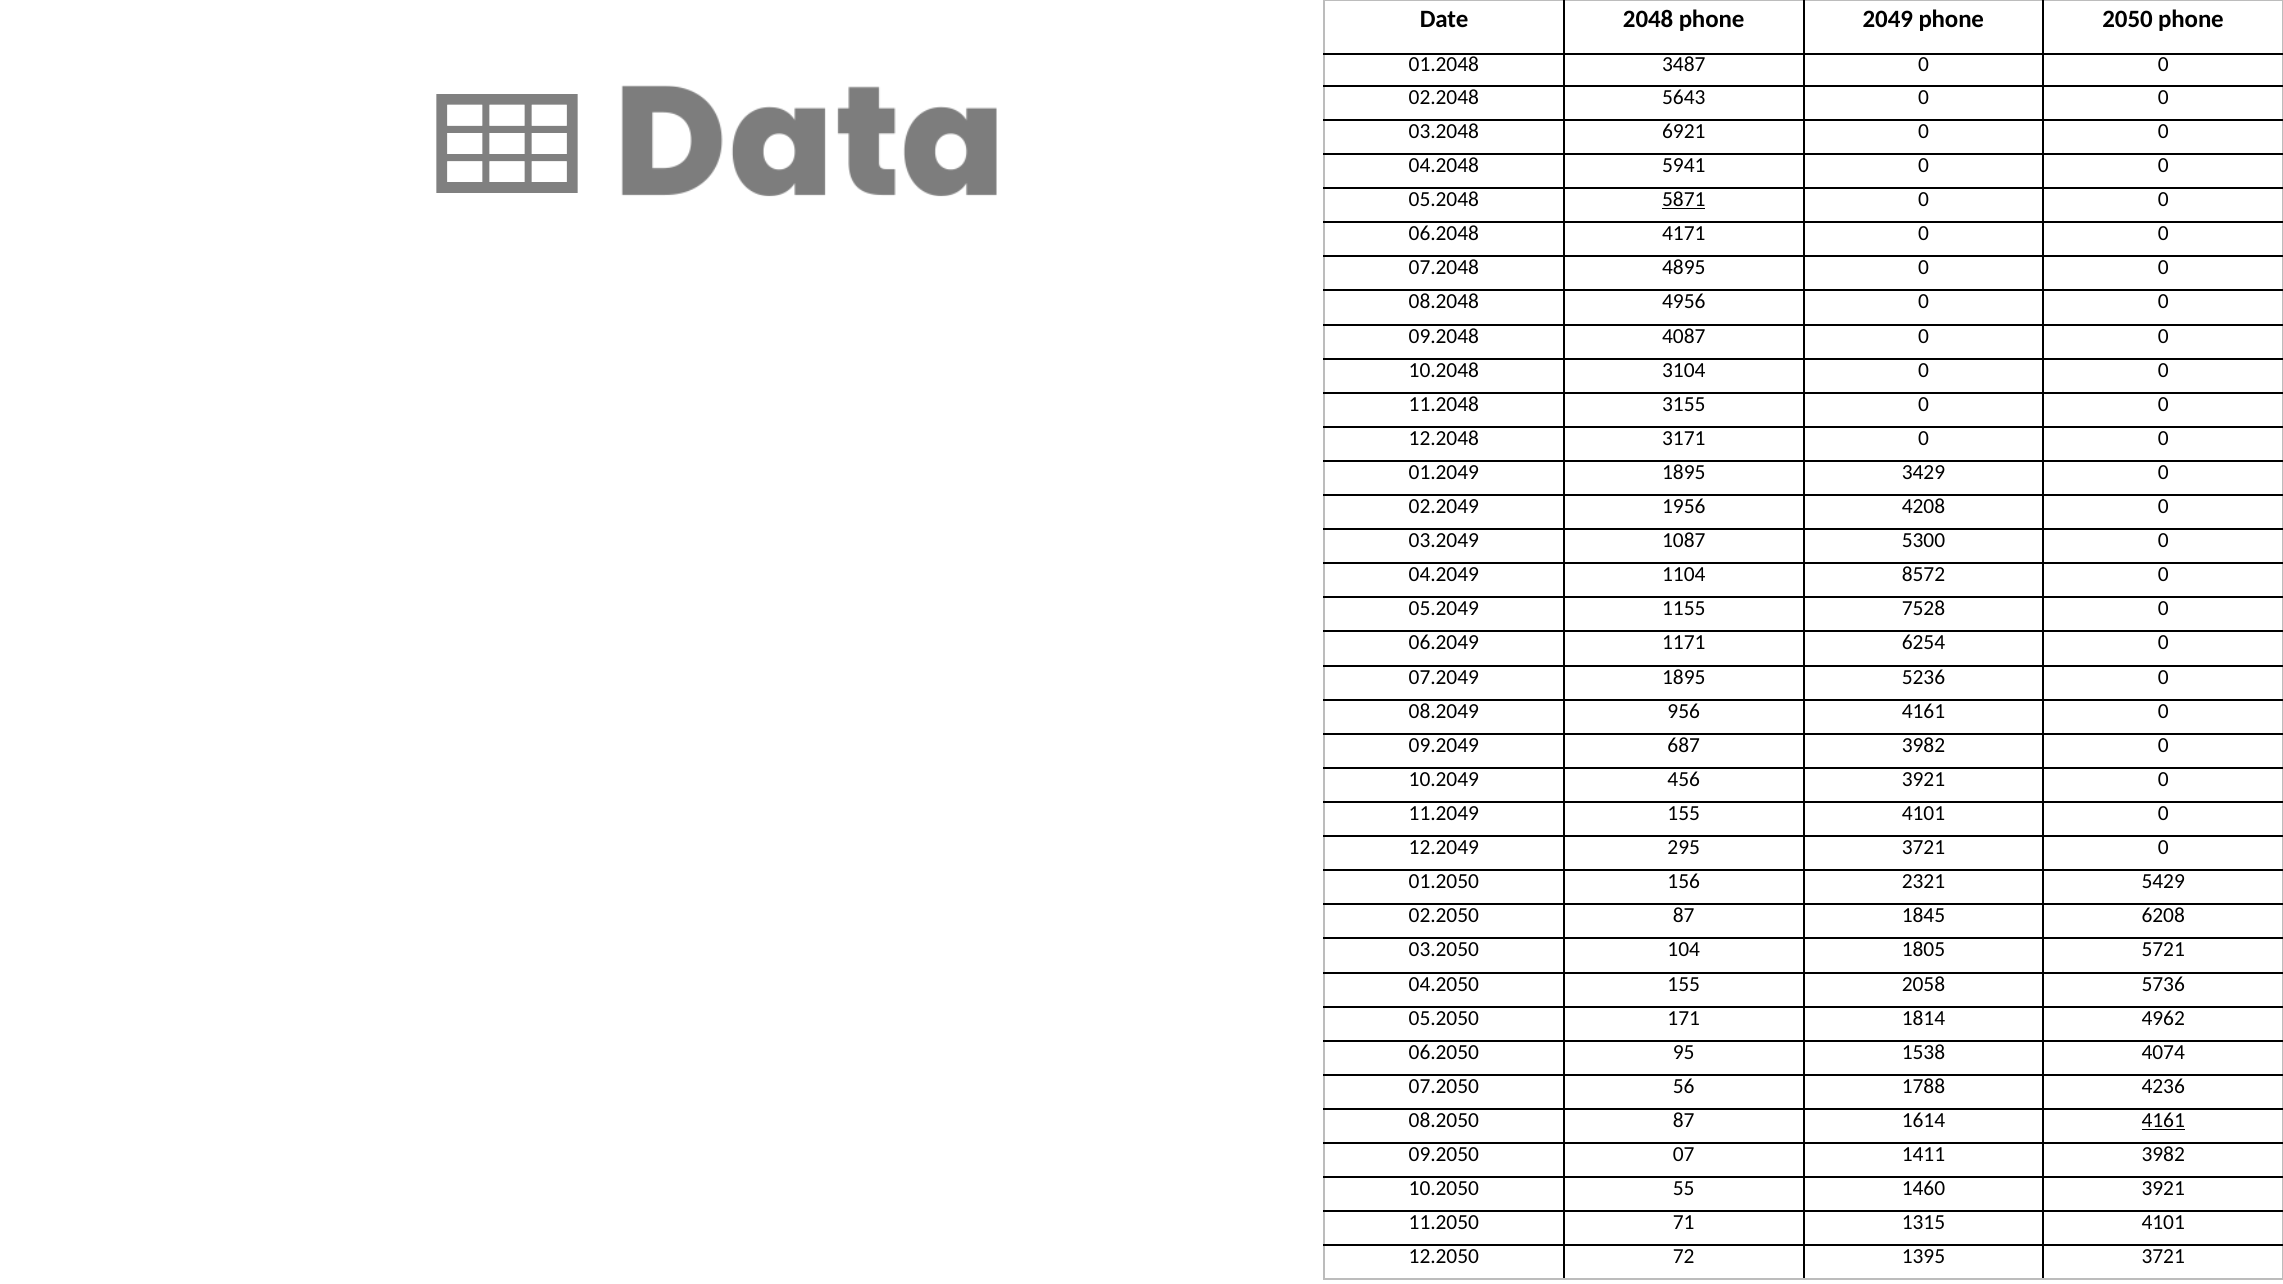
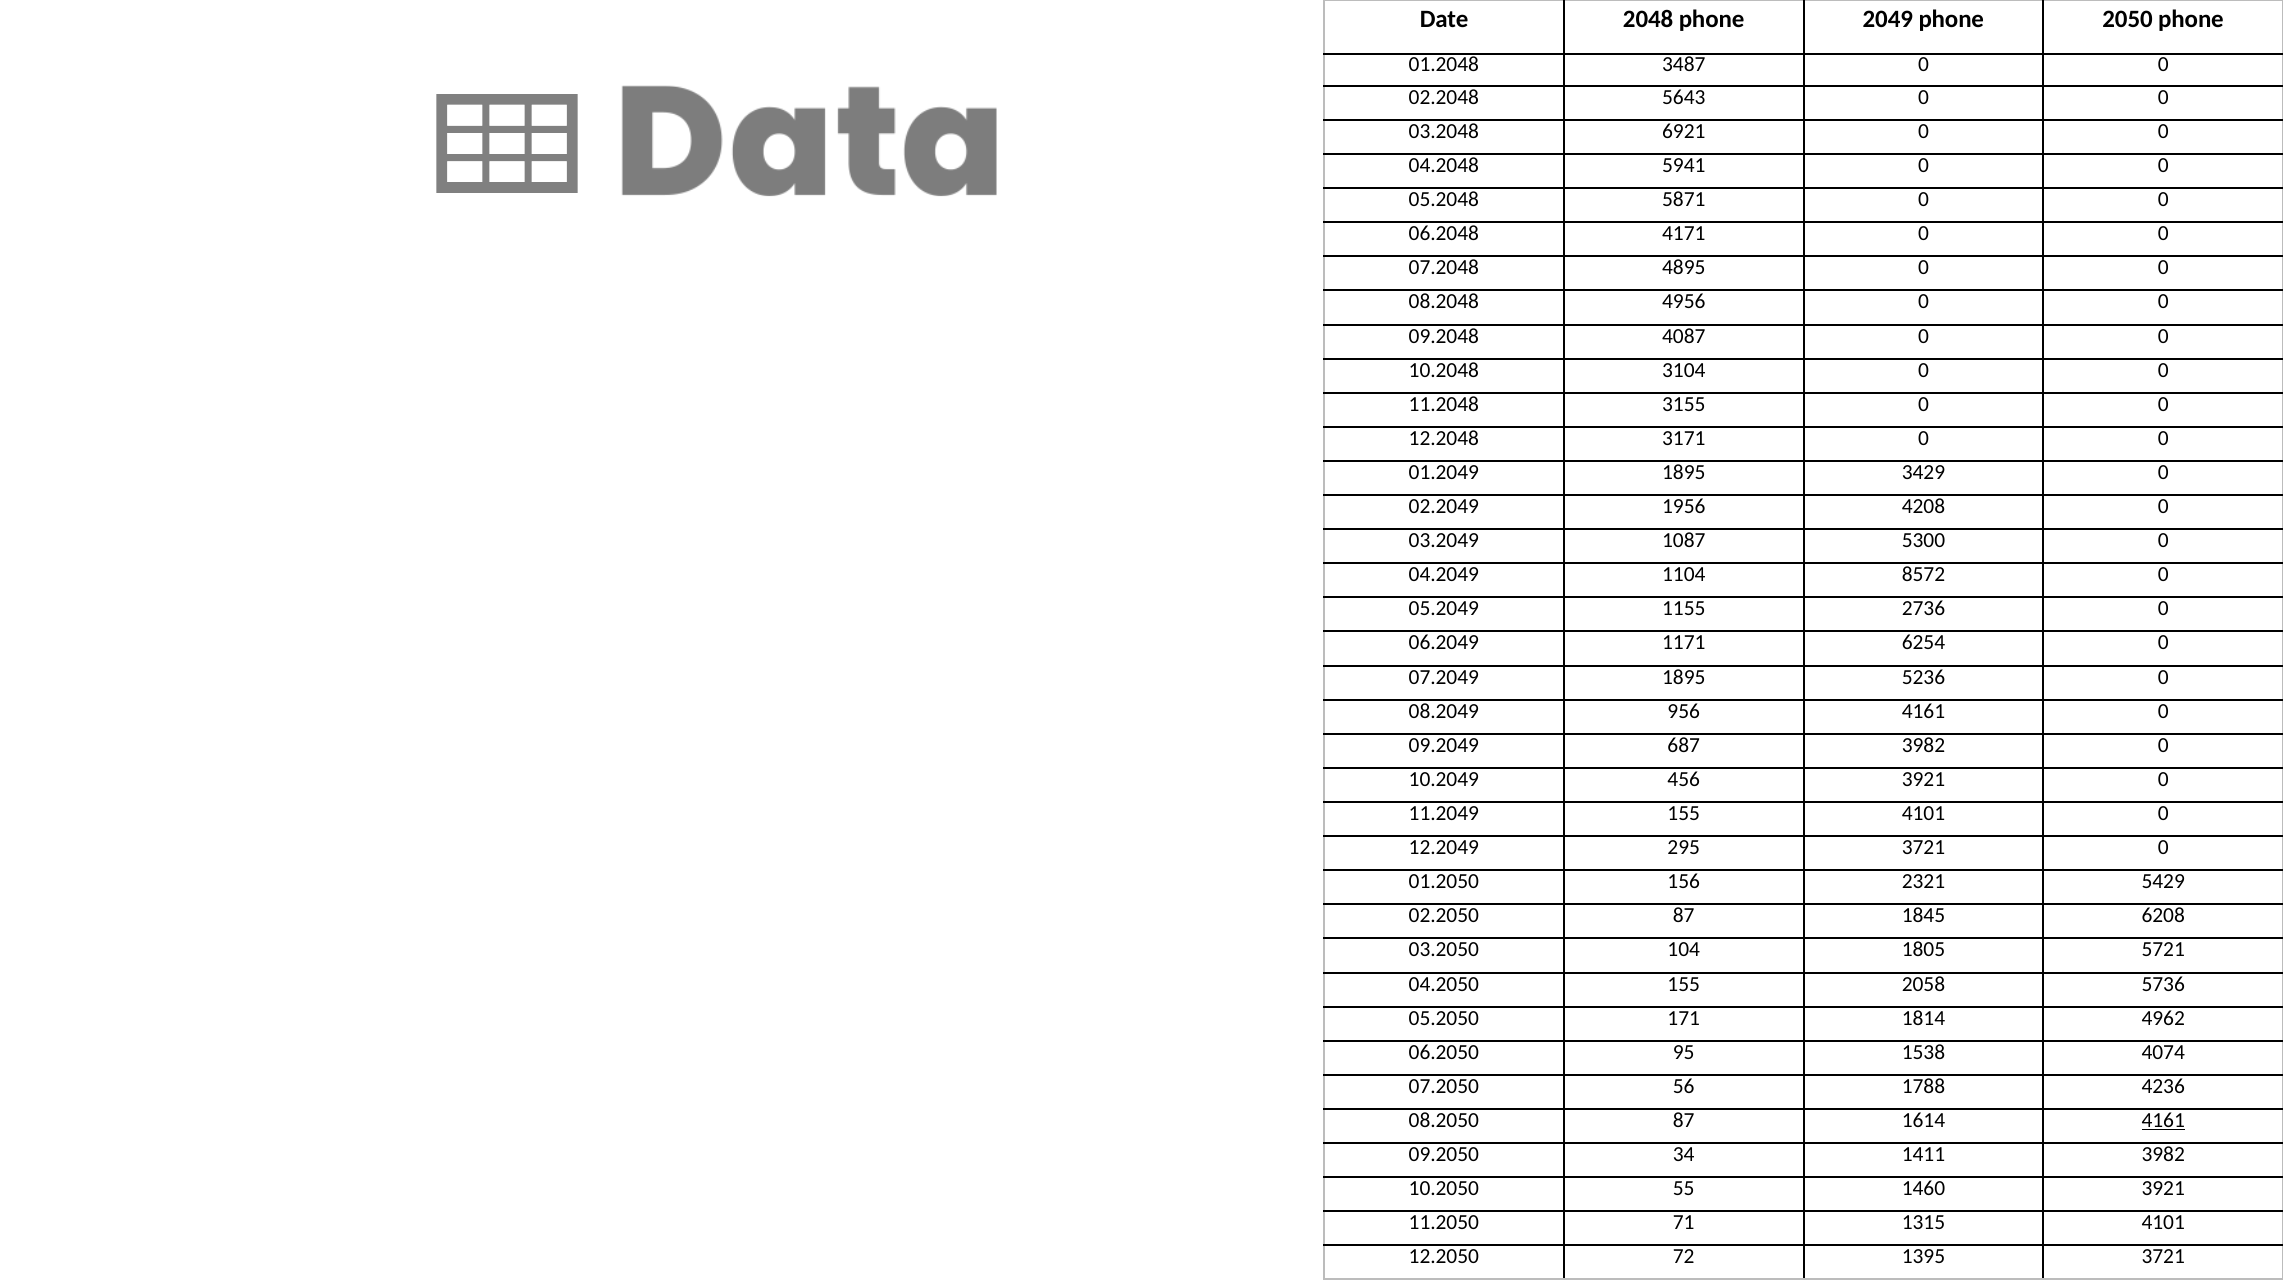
5871 underline: present -> none (1684, 200)
7528: 7528 -> 2736 (1923, 609)
07: 07 -> 34 (1684, 1155)
